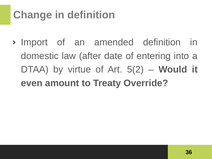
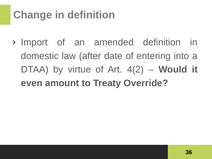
5(2: 5(2 -> 4(2 (135, 70)
